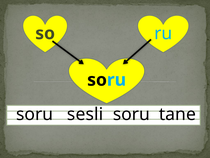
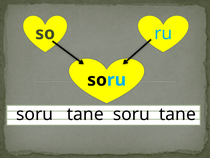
sesli: sesli -> tane (85, 114)
